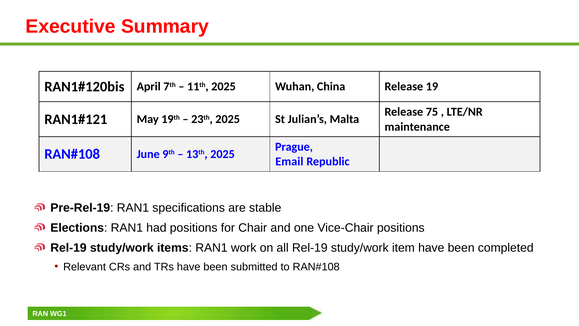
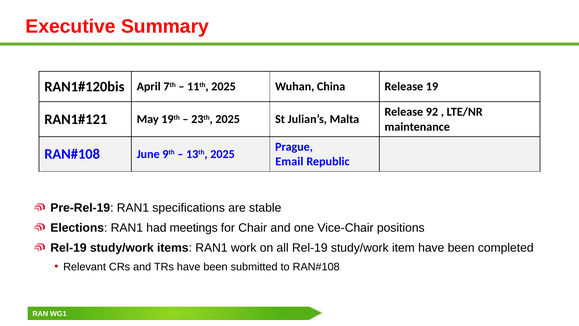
75: 75 -> 92 (432, 112)
had positions: positions -> meetings (194, 228)
